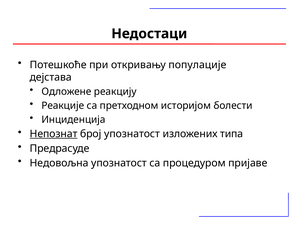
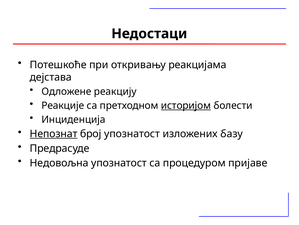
популације: популације -> реакцијама (197, 65)
историјом underline: none -> present (186, 105)
типа: типа -> базу (232, 133)
